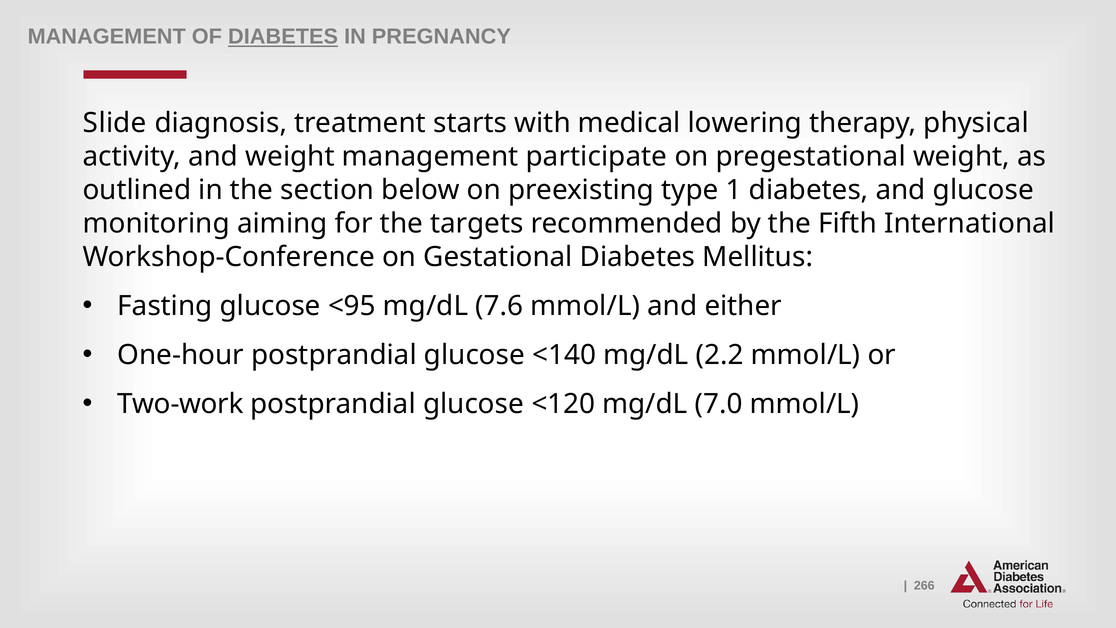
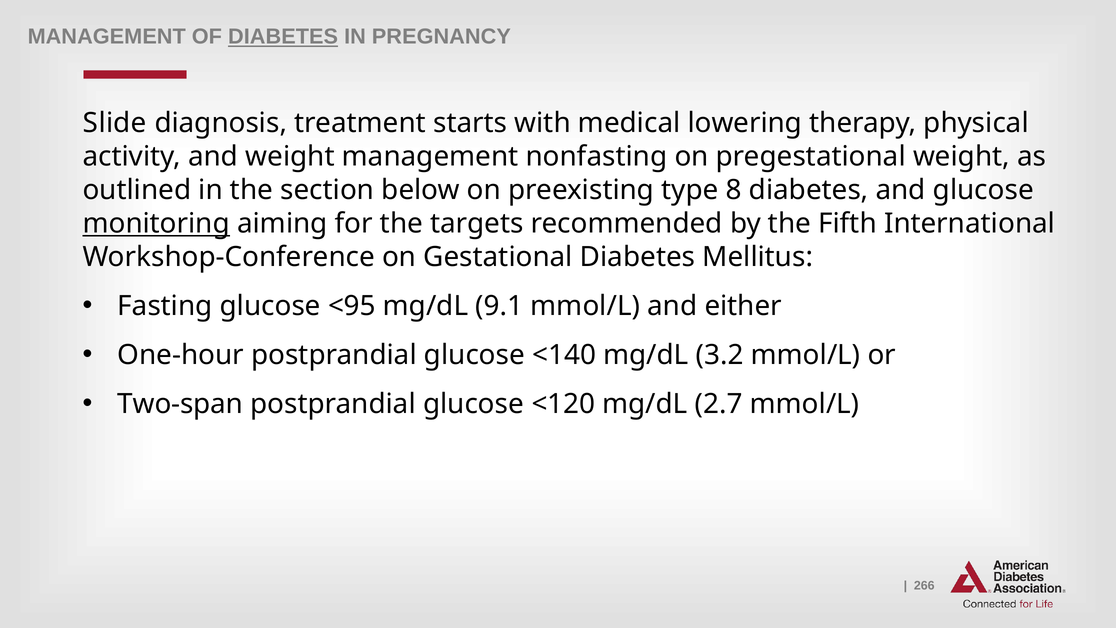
participate: participate -> nonfasting (596, 157)
1: 1 -> 8 (734, 190)
monitoring underline: none -> present (156, 224)
7.6: 7.6 -> 9.1 (499, 306)
2.2: 2.2 -> 3.2 (720, 355)
Two-work: Two-work -> Two-span (180, 404)
7.0: 7.0 -> 2.7 (719, 404)
